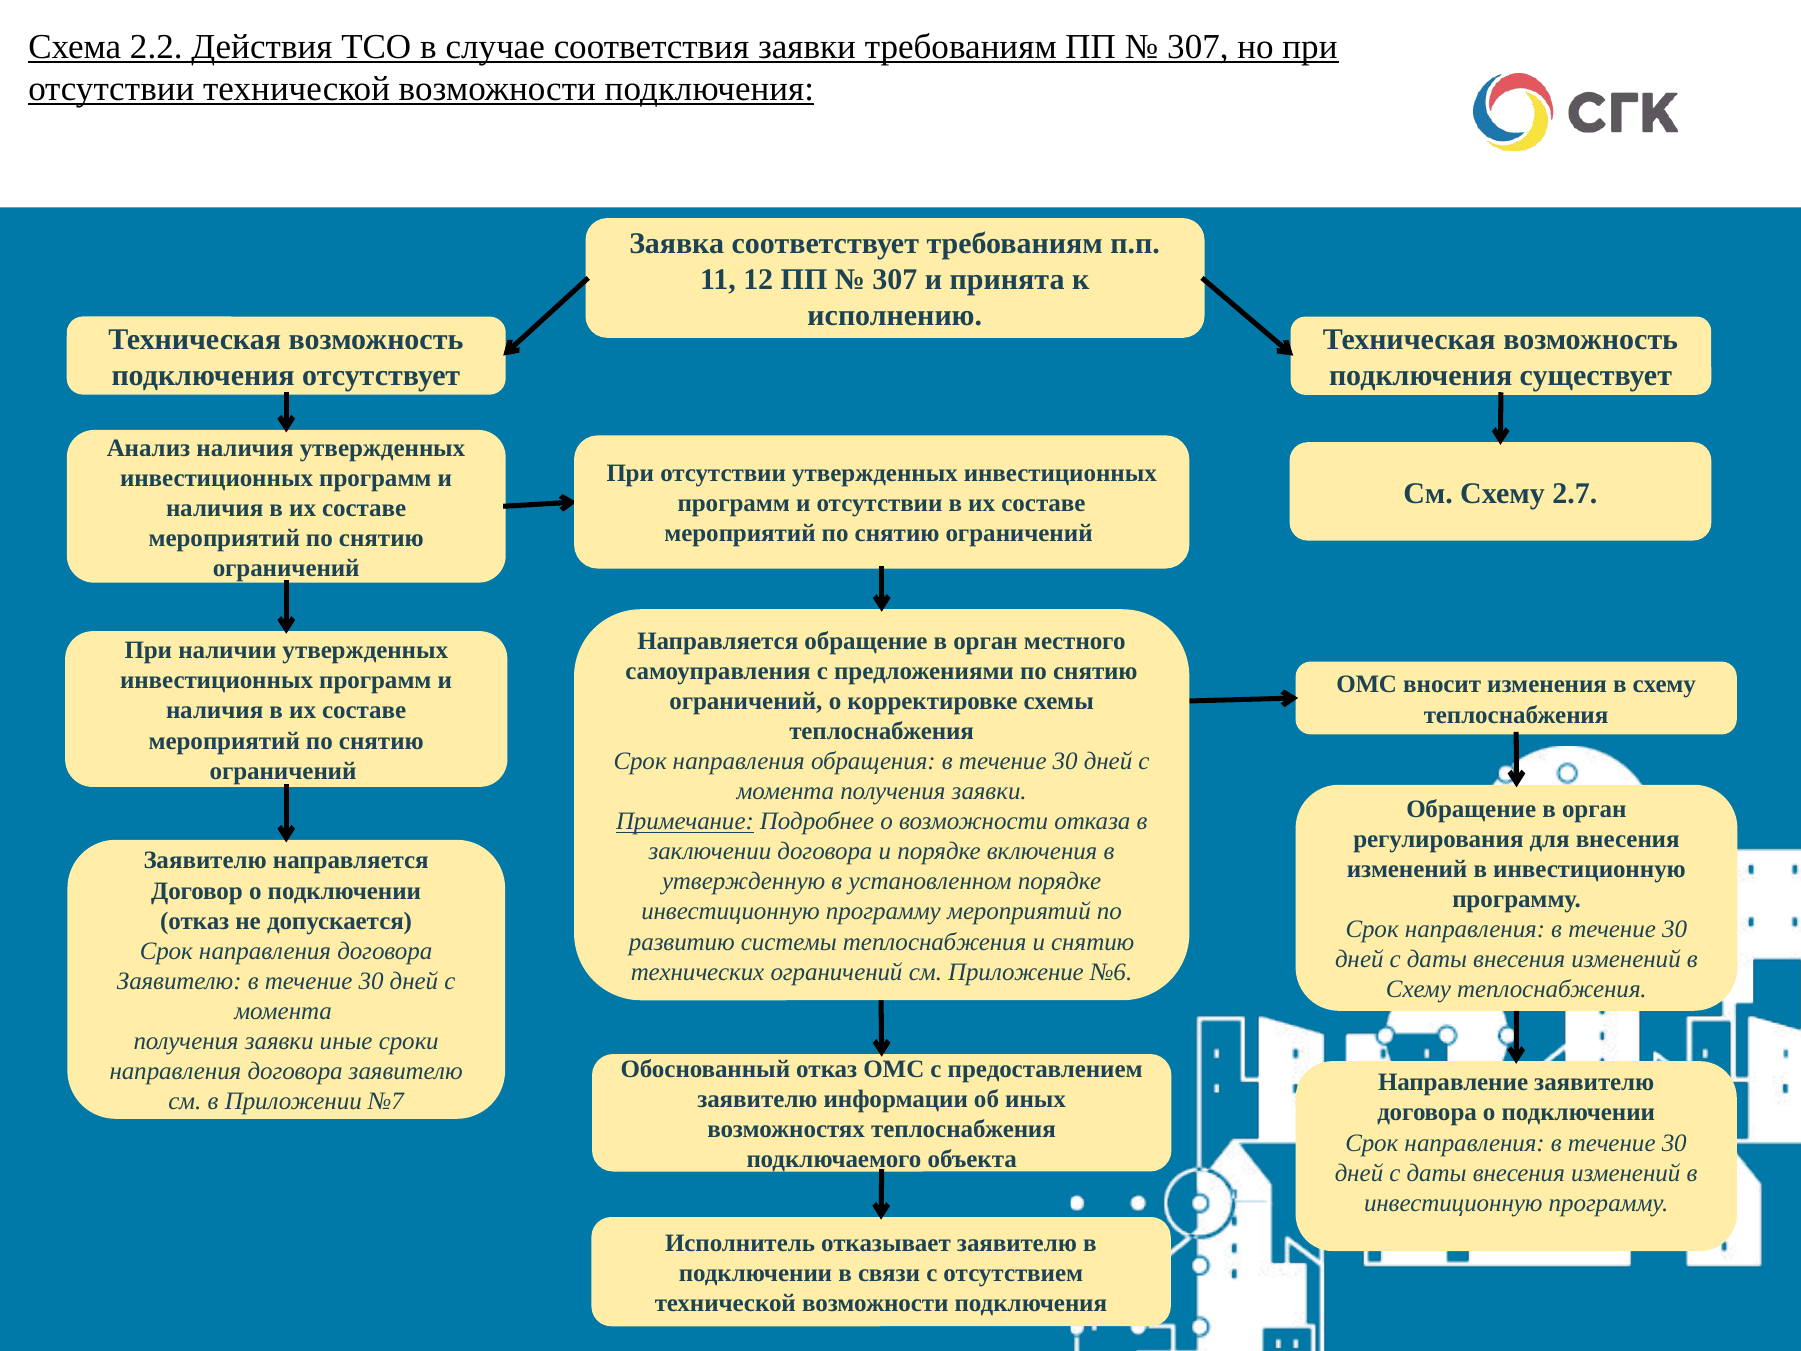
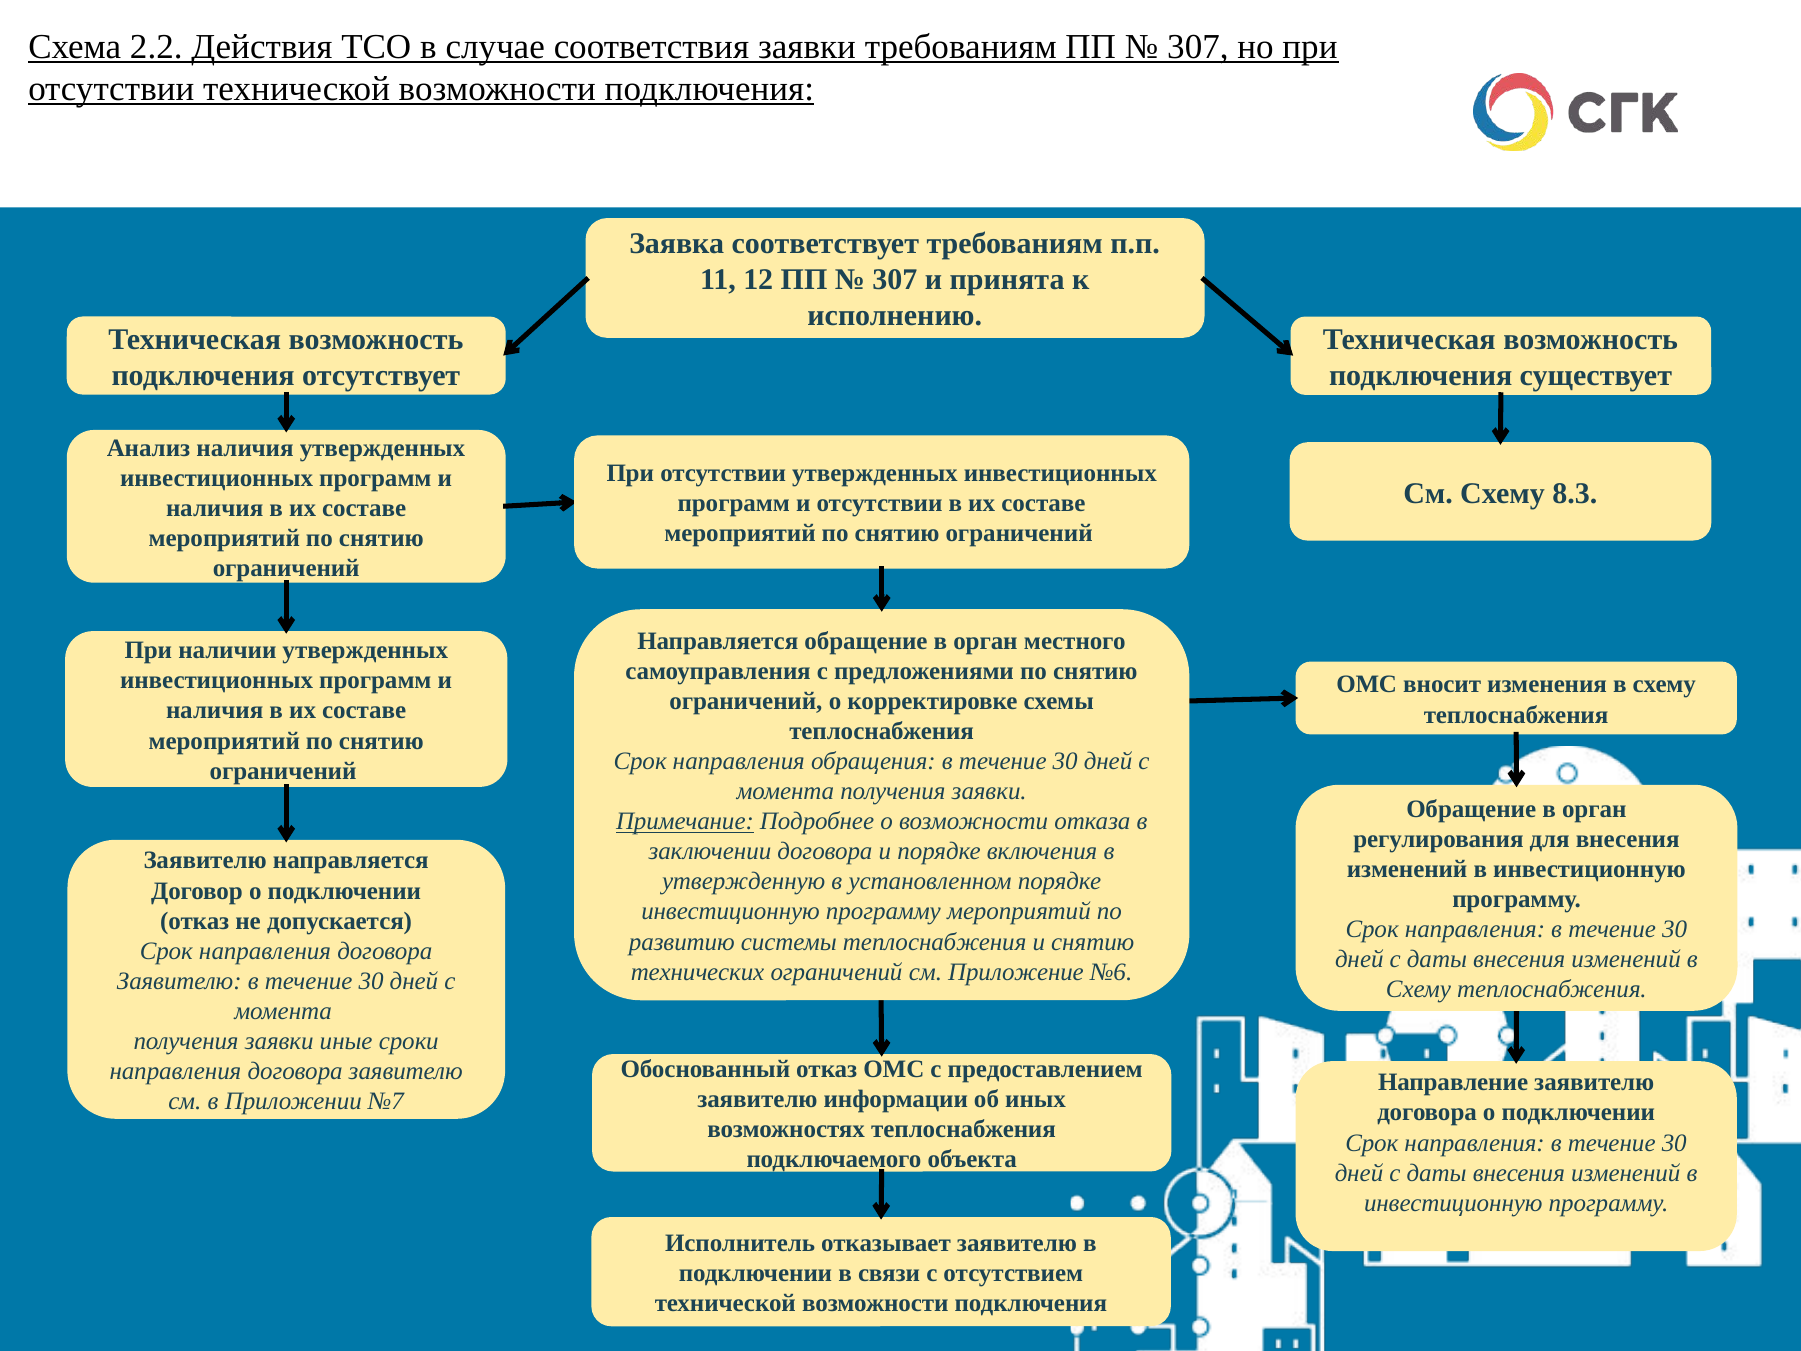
2.7: 2.7 -> 8.3 (1575, 493)
